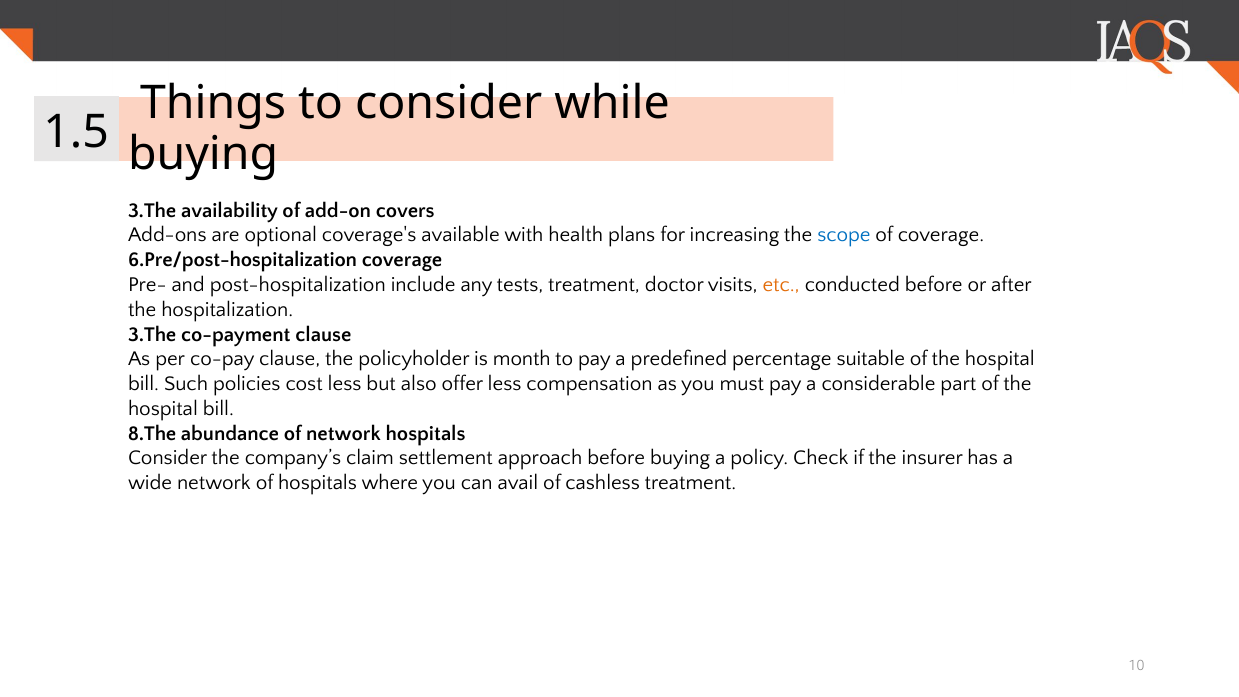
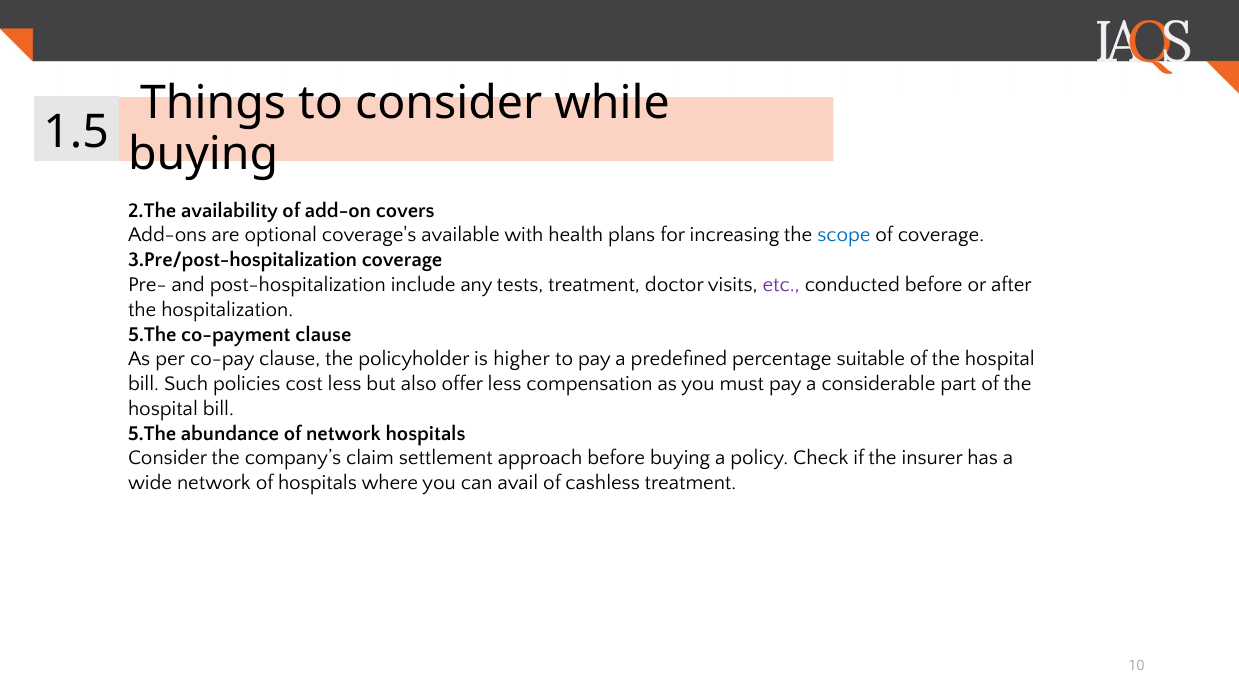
3.The: 3.The -> 2.The (152, 210)
6.Pre/post-hospitalization: 6.Pre/post-hospitalization -> 3.Pre/post-hospitalization (243, 260)
etc colour: orange -> purple (781, 285)
3.The: 3.The -> 5.The (152, 334)
month: month -> higher (522, 359)
8.The: 8.The -> 5.The (152, 433)
